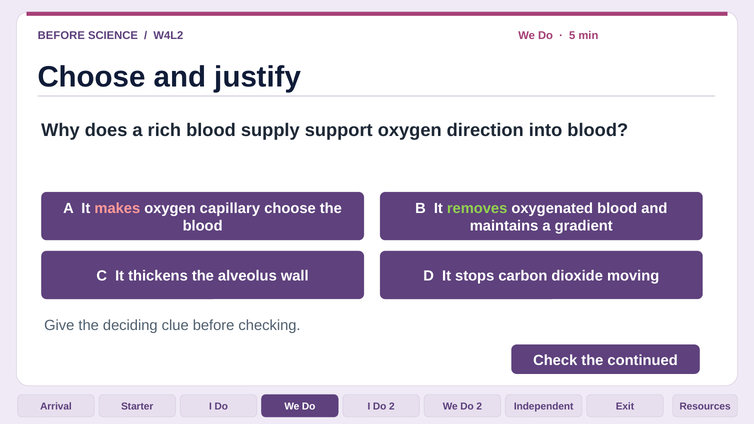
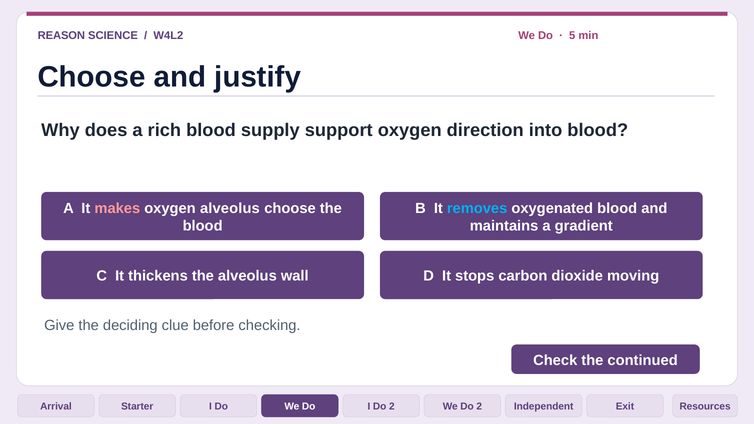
BEFORE: BEFORE -> REASON (61, 35)
oxygen capillary: capillary -> alveolus (230, 208)
removes colour: light green -> light blue (477, 208)
